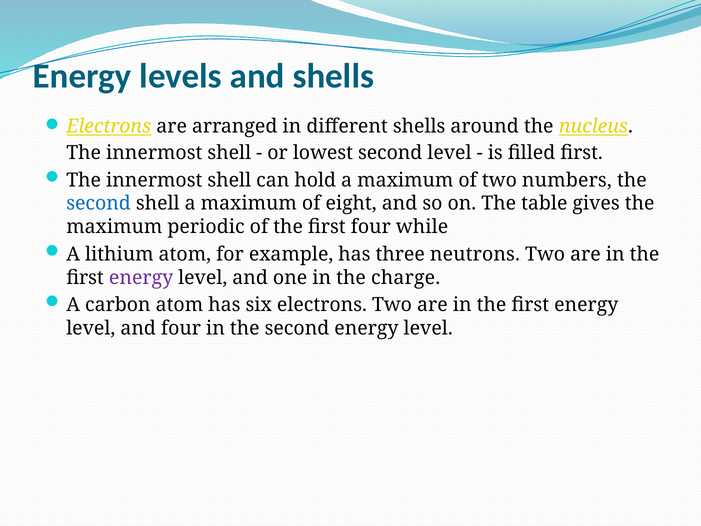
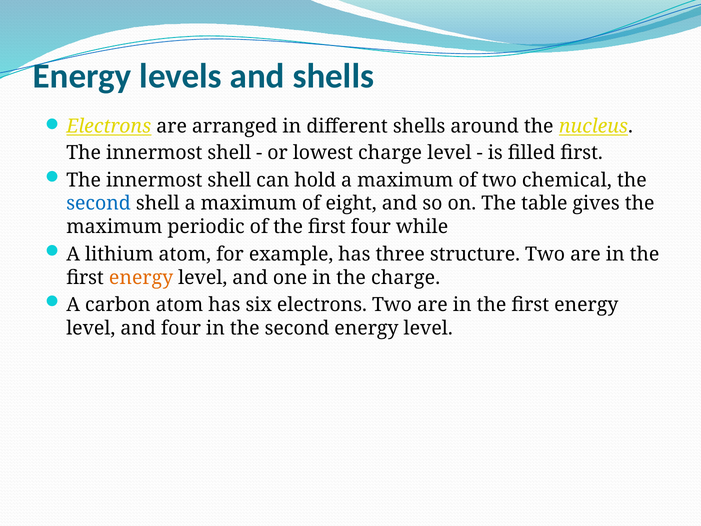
lowest second: second -> charge (390, 153)
numbers: numbers -> chemical (567, 180)
neutrons: neutrons -> structure (475, 254)
energy colour: purple -> orange (141, 278)
